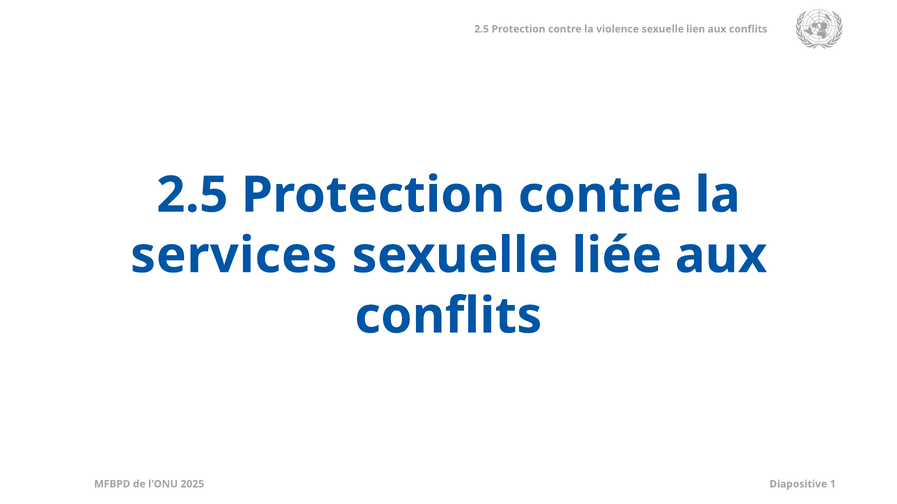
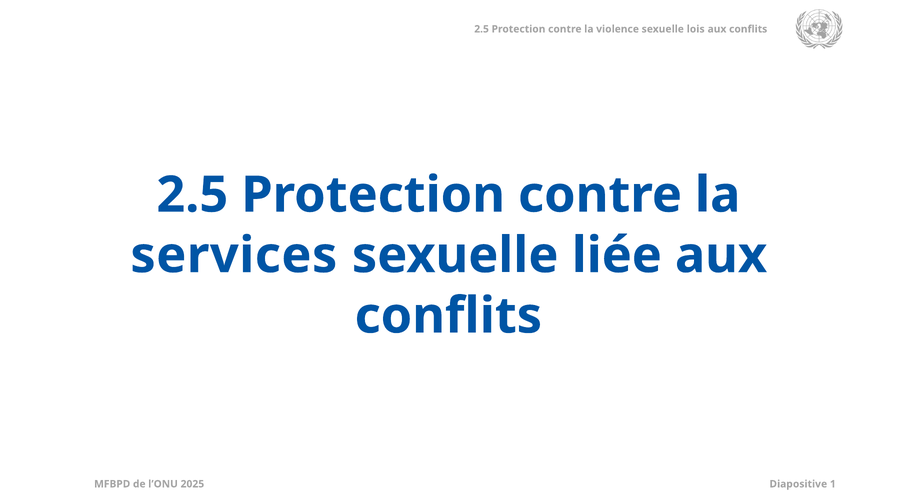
lien: lien -> lois (696, 29)
